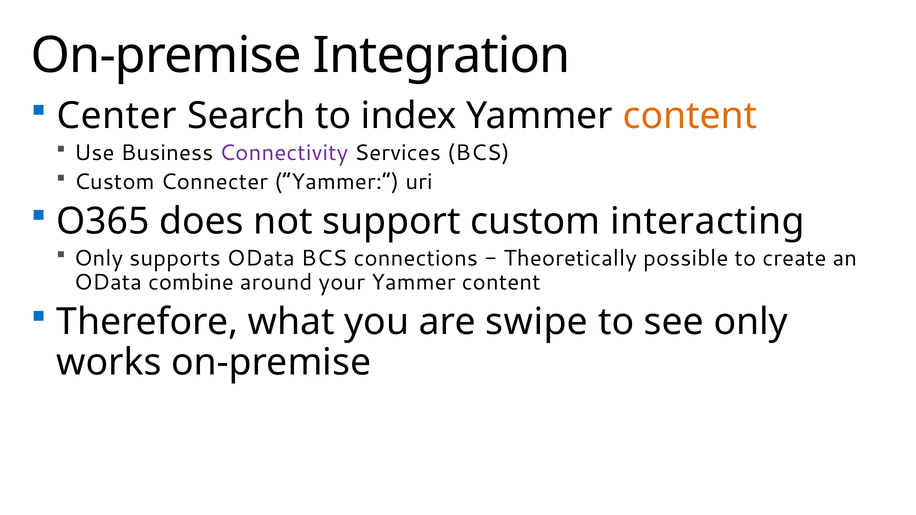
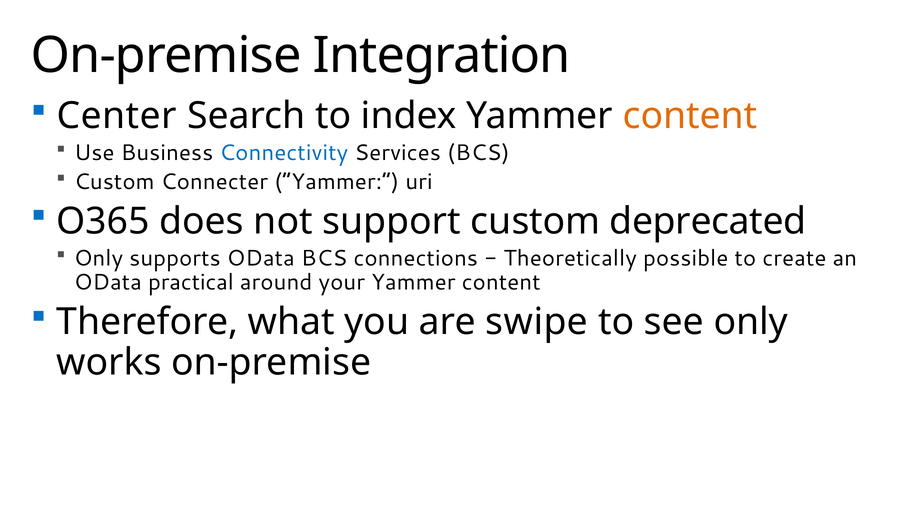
Connectivity colour: purple -> blue (284, 153)
interacting: interacting -> deprecated (708, 221)
combine: combine -> practical (191, 283)
